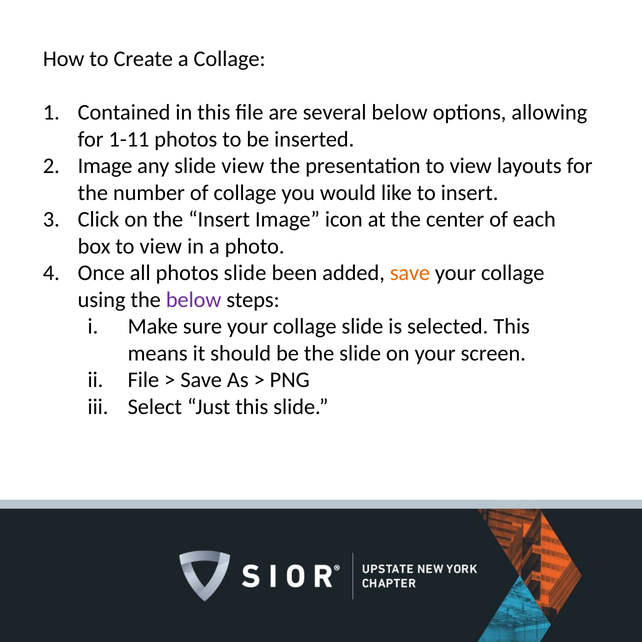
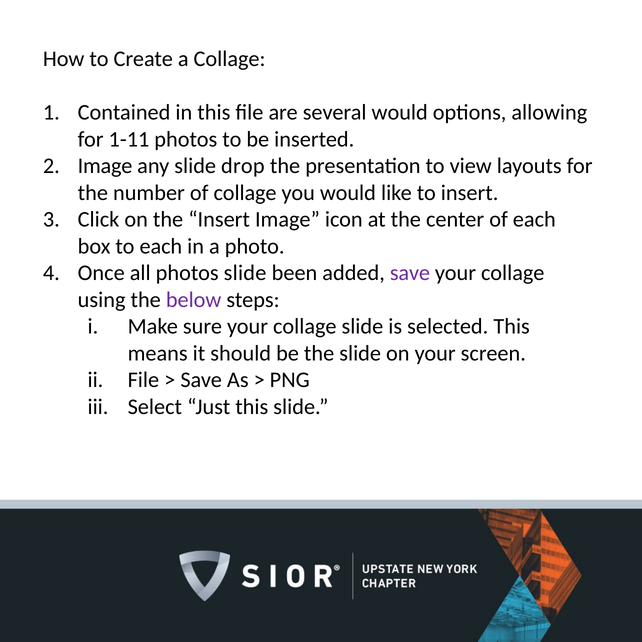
several below: below -> would (400, 113)
slide view: view -> drop (243, 166)
box to view: view -> each (161, 246)
save colour: orange -> purple (410, 273)
